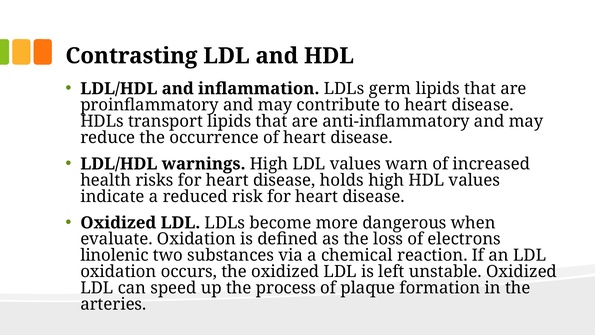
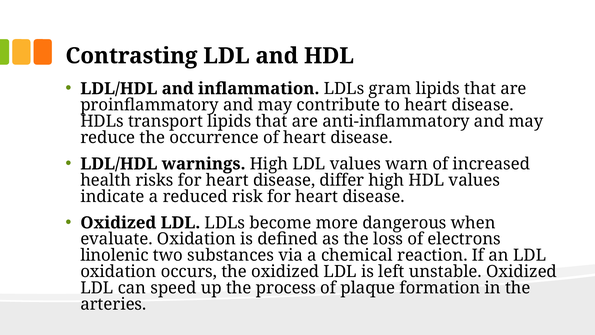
germ: germ -> gram (390, 89)
holds: holds -> differ (342, 180)
